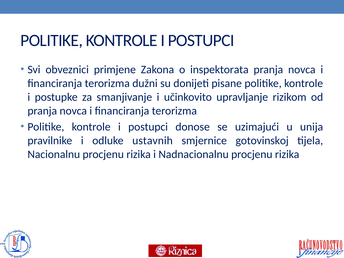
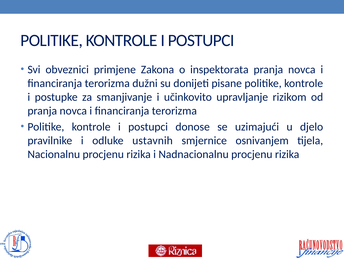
unija: unija -> djelo (312, 127)
gotovinskoj: gotovinskoj -> osnivanjem (262, 141)
